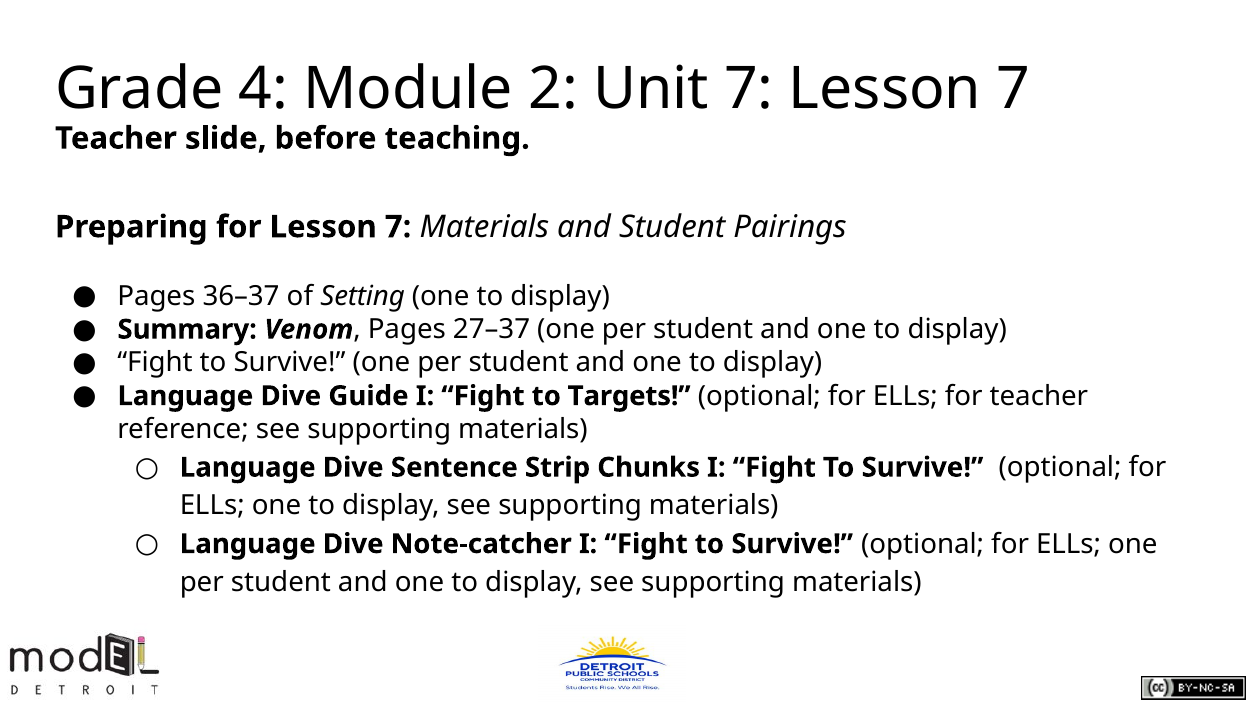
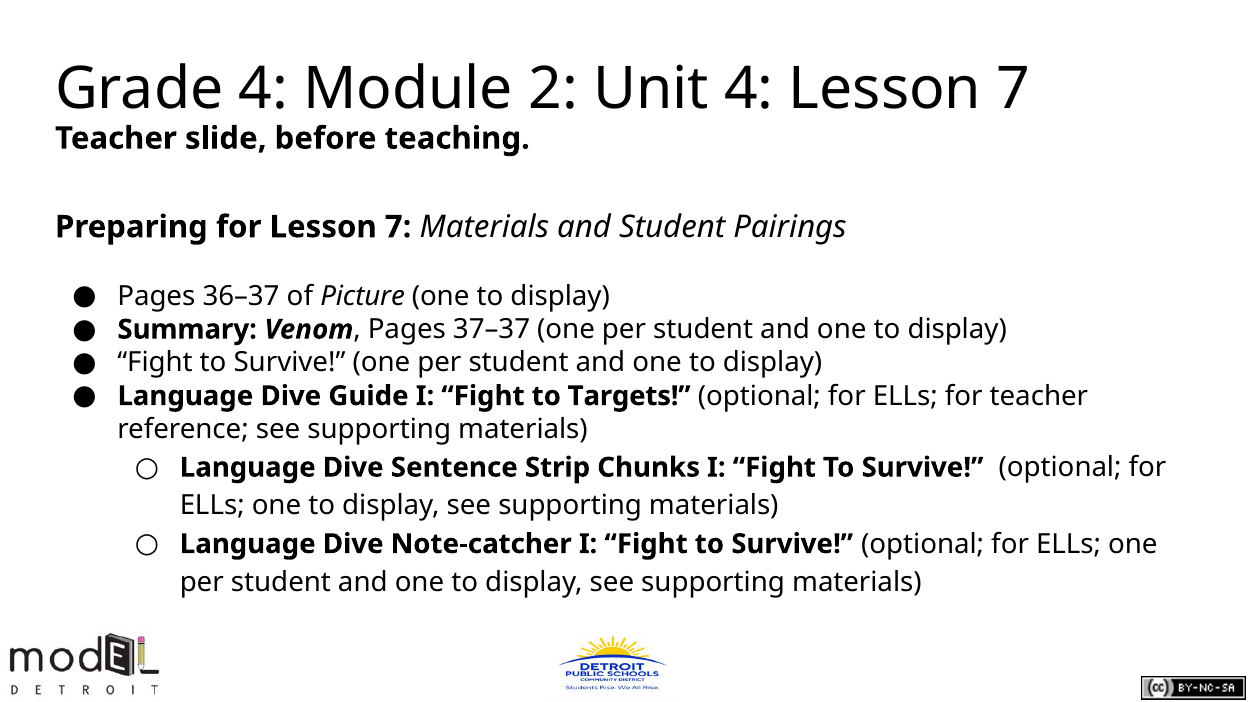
Unit 7: 7 -> 4 (749, 90)
Setting: Setting -> Picture (363, 296)
27–37: 27–37 -> 37–37 (492, 329)
